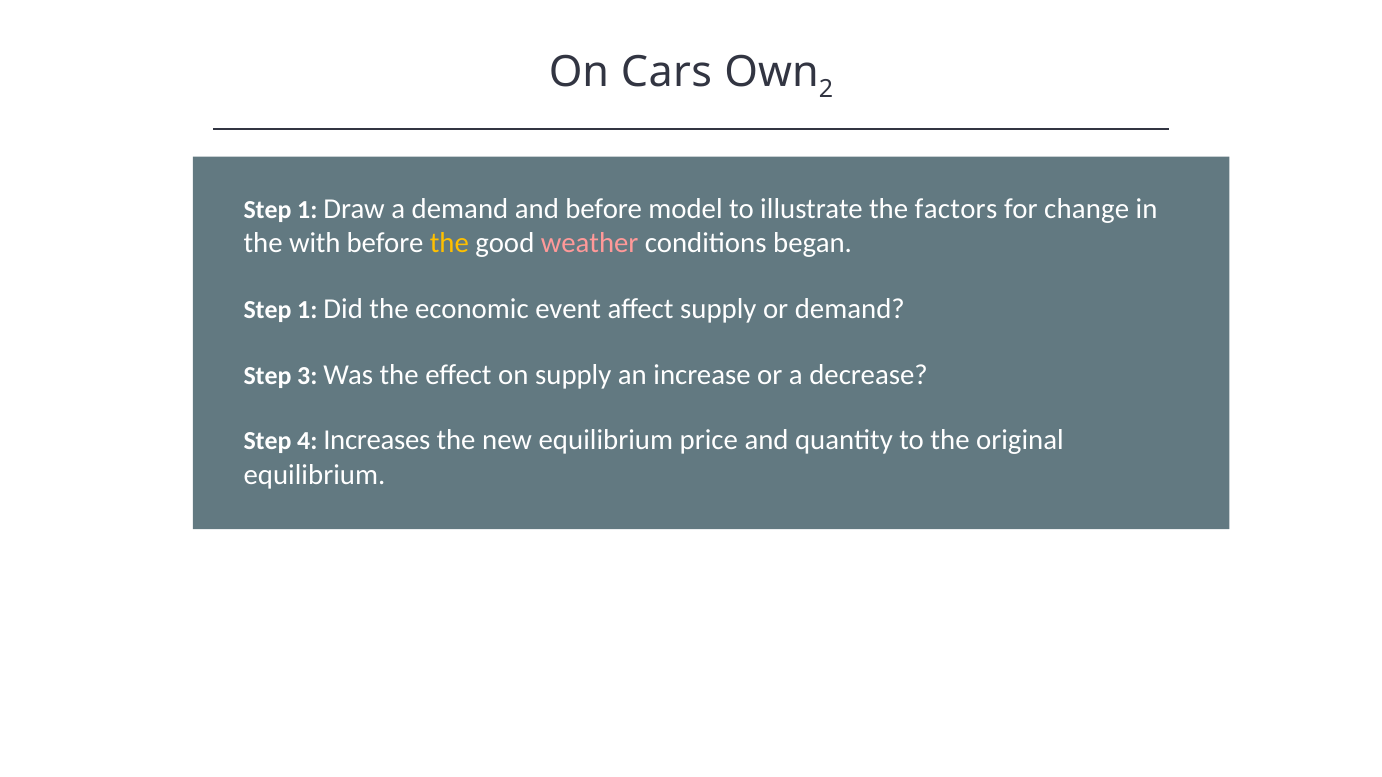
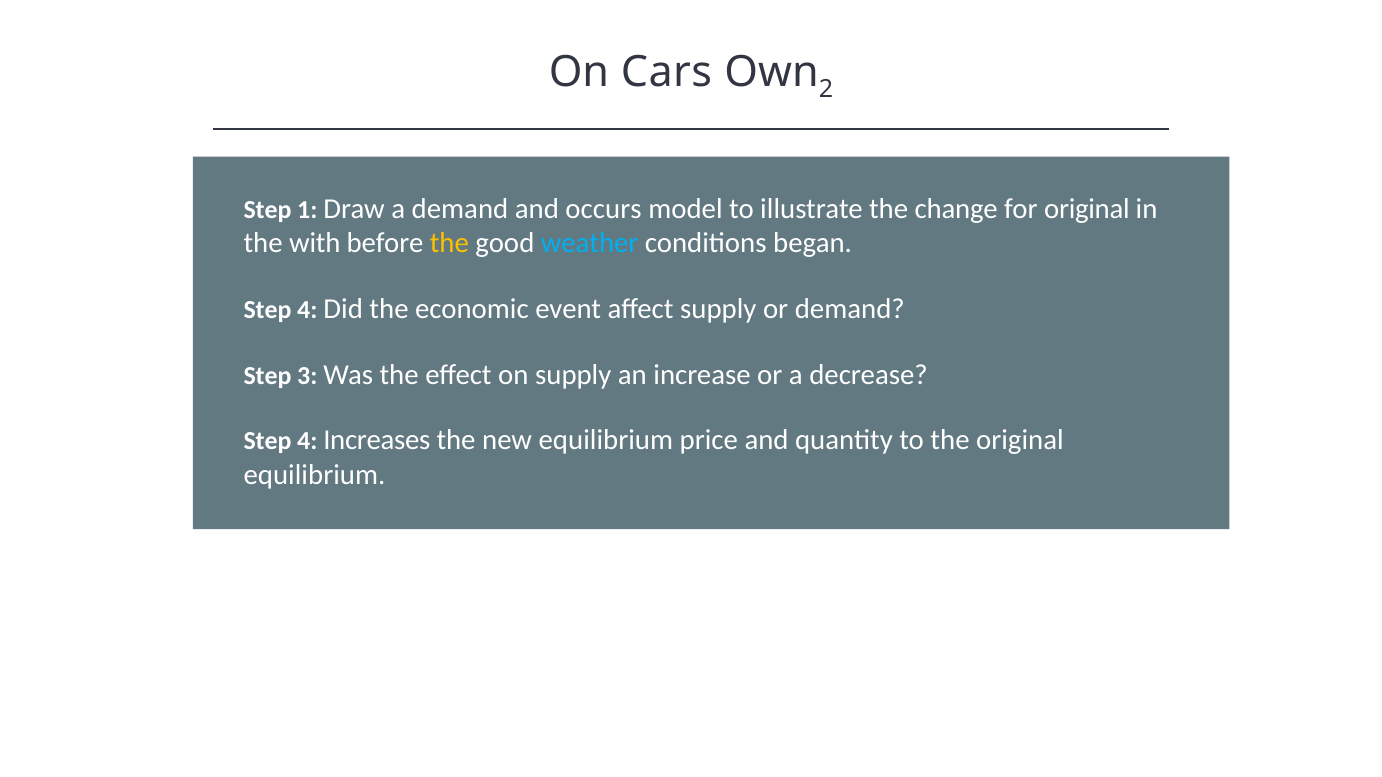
and before: before -> occurs (604, 209)
factors: factors -> change (956, 209)
for change: change -> original (1087, 209)
weather colour: pink -> light blue (590, 244)
1: 1 -> 4 (307, 310)
